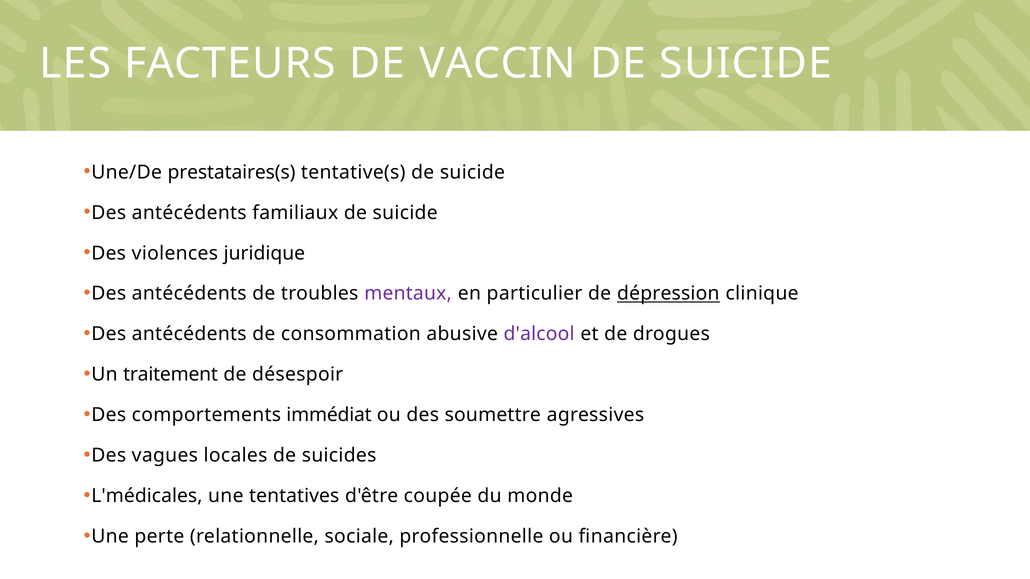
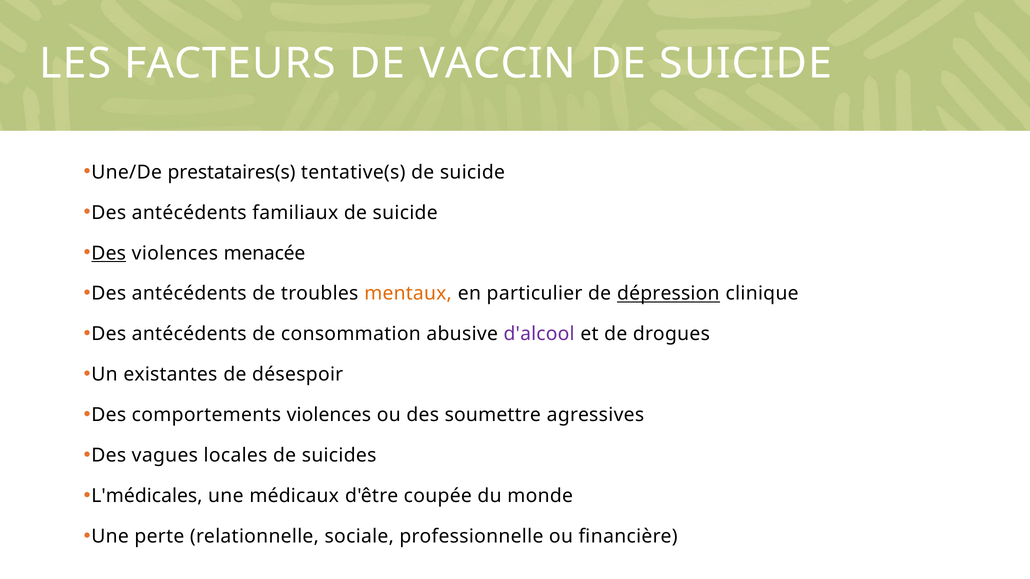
Des underline: none -> present (109, 253)
juridique: juridique -> menacée (264, 253)
mentaux colour: purple -> orange (408, 294)
traitement: traitement -> existantes (170, 375)
comportements immédiat: immédiat -> violences (329, 415)
tentatives: tentatives -> médicaux (294, 496)
